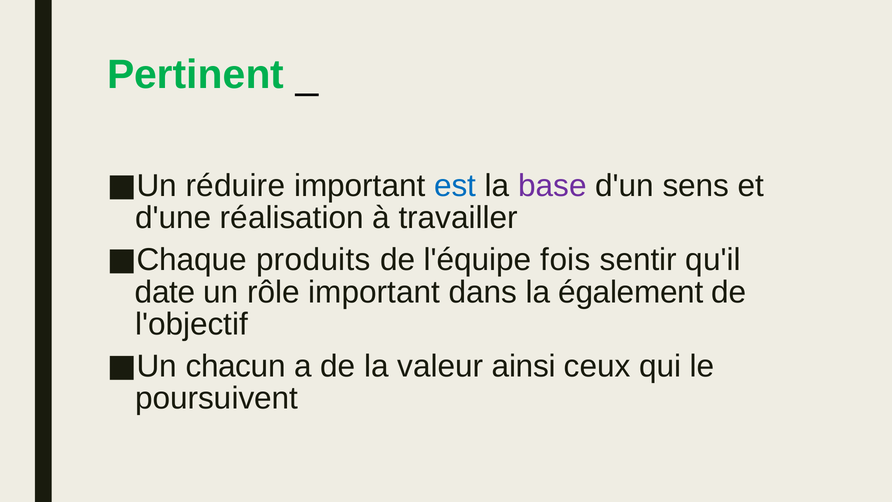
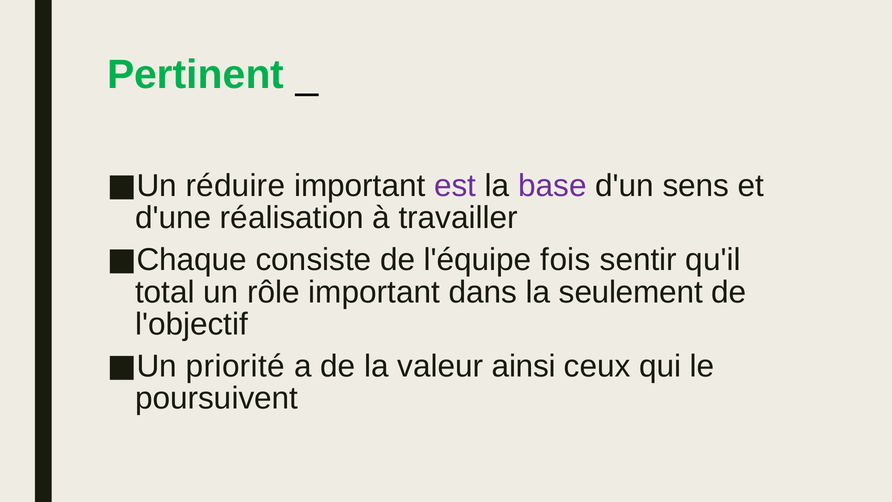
est colour: blue -> purple (455, 186)
produits: produits -> consiste (314, 260)
date: date -> total (165, 292)
également: également -> seulement (631, 292)
chacun: chacun -> priorité (235, 366)
